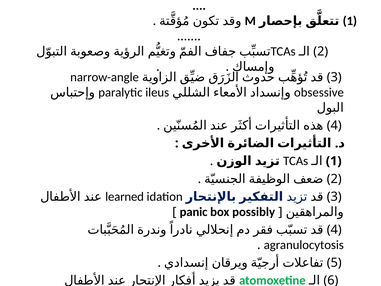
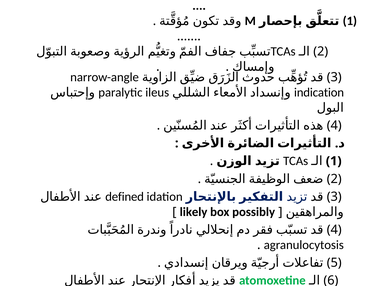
obsessive: obsessive -> indication (319, 92)
learned: learned -> defined (125, 196)
panic: panic -> likely (194, 212)
